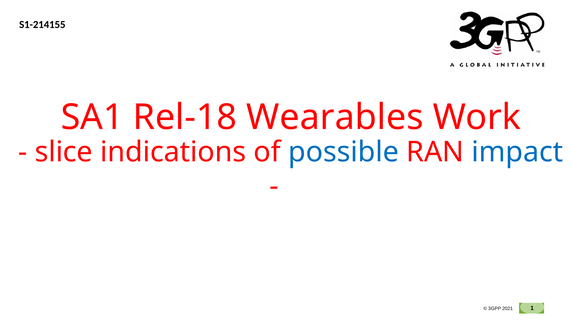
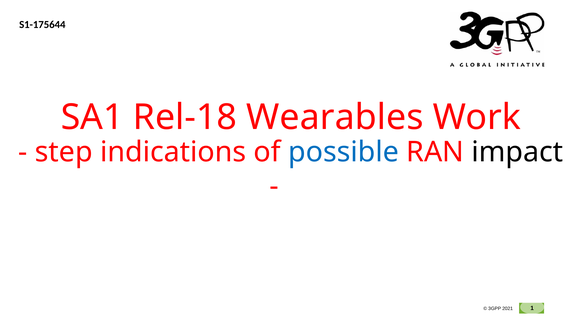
S1-214155: S1-214155 -> S1-175644 (42, 25)
slice: slice -> step (64, 152)
impact colour: blue -> black (517, 152)
